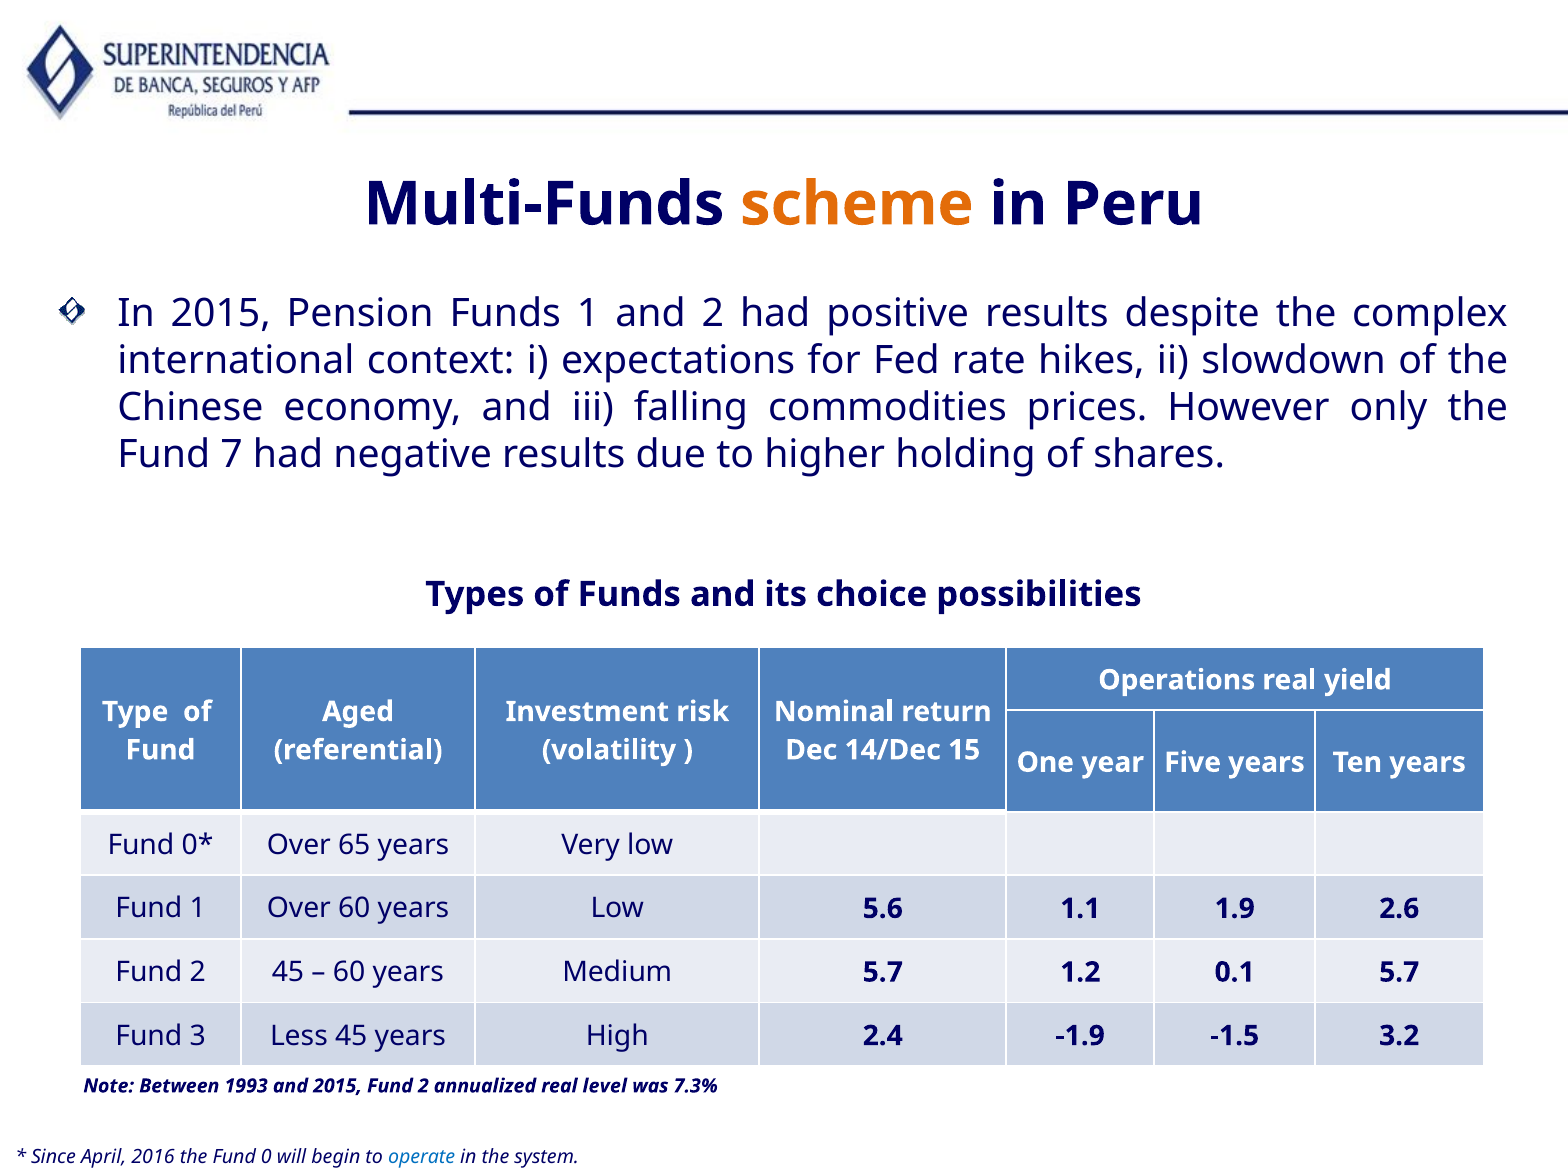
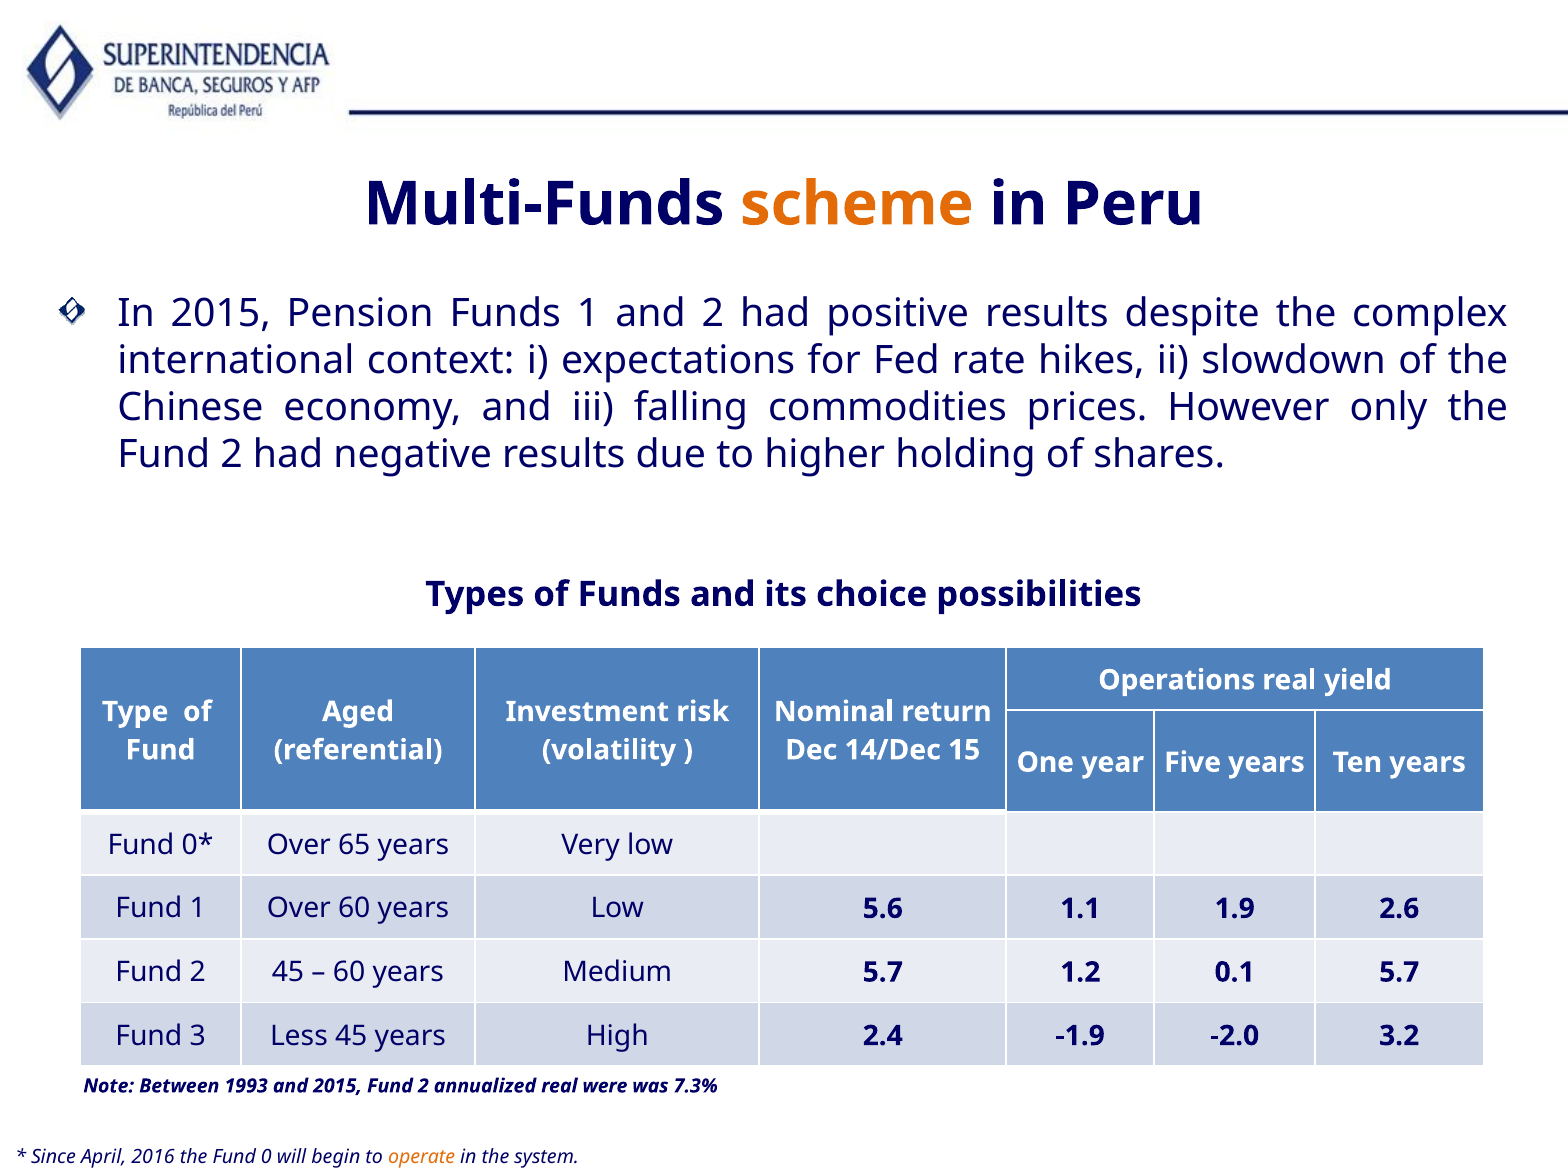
7: 7 -> 2 (231, 454)
-1.5: -1.5 -> -2.0 (1235, 1036)
level: level -> were (605, 1086)
operate colour: blue -> orange (422, 1157)
